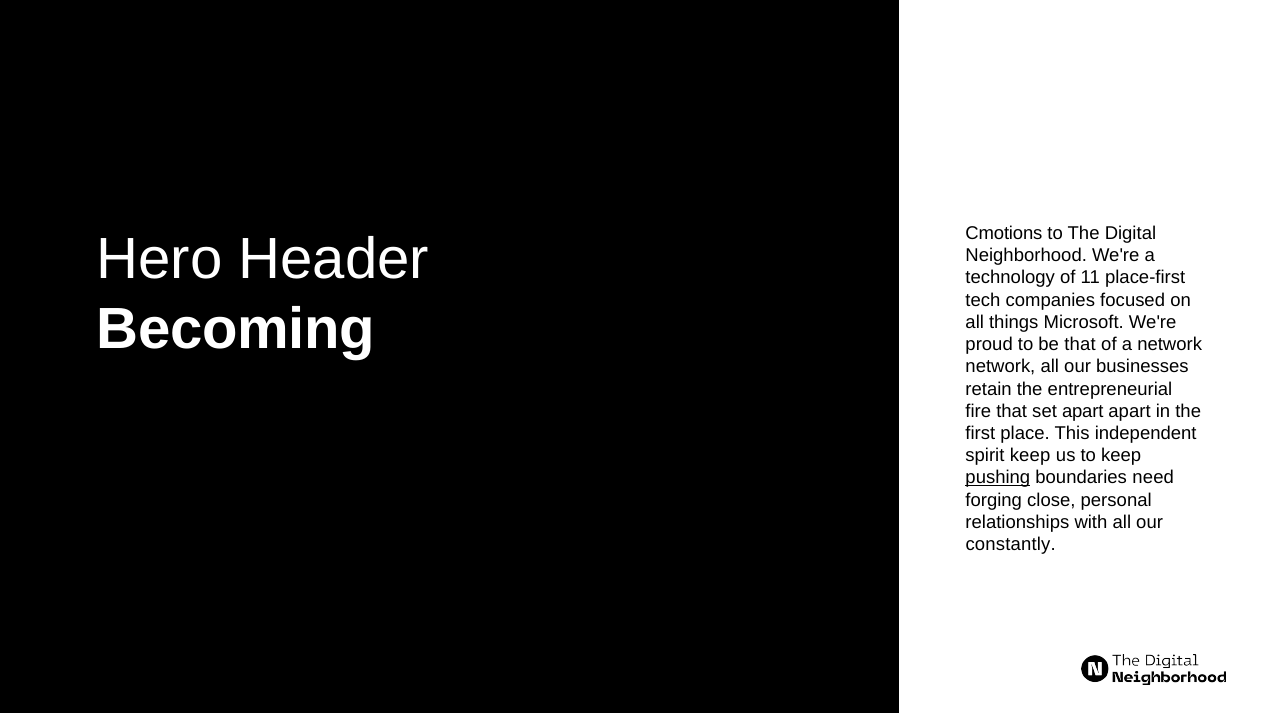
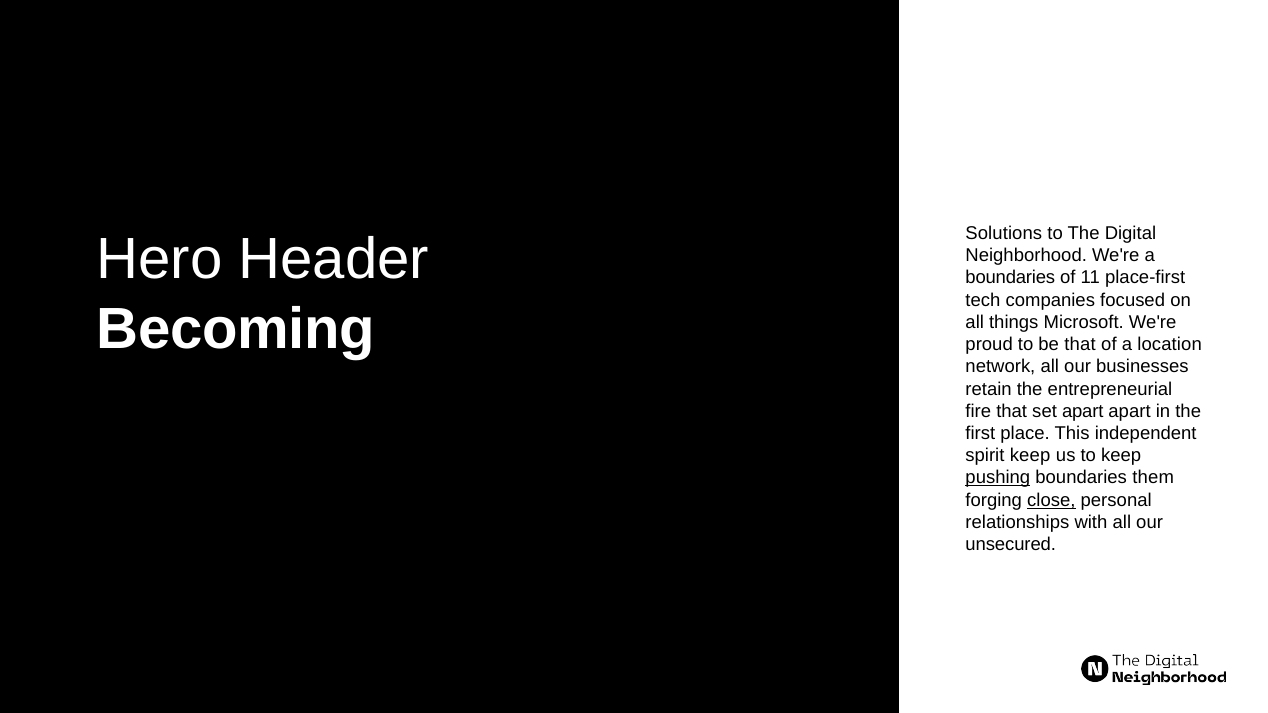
Cmotions: Cmotions -> Solutions (1004, 233)
technology: technology -> boundaries (1010, 278)
a network: network -> location (1170, 345)
need: need -> them (1153, 478)
close underline: none -> present (1051, 500)
constantly: constantly -> unsecured (1011, 545)
